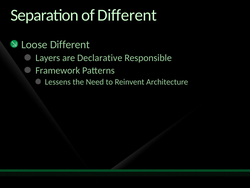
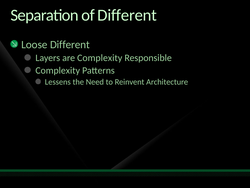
are Declarative: Declarative -> Complexity (100, 58)
Framework: Framework -> Complexity (58, 70)
